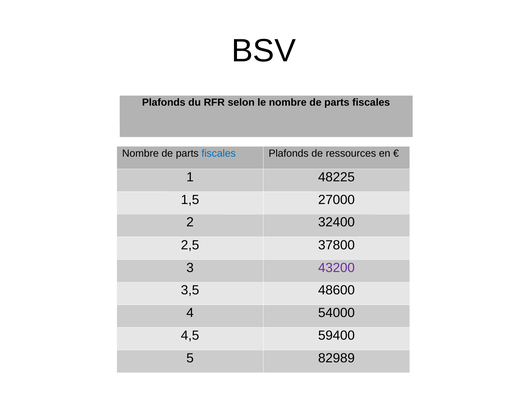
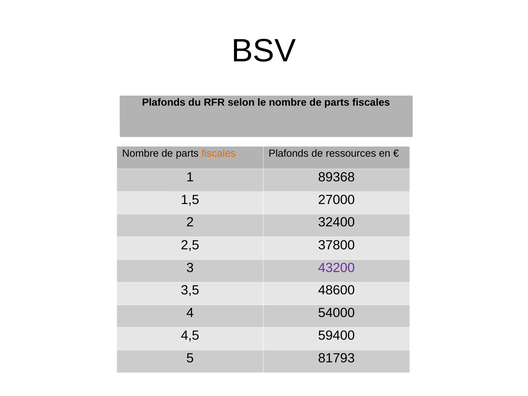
fiscales colour: blue -> orange (219, 153)
48225: 48225 -> 89368 (336, 177)
82989: 82989 -> 81793 (336, 358)
